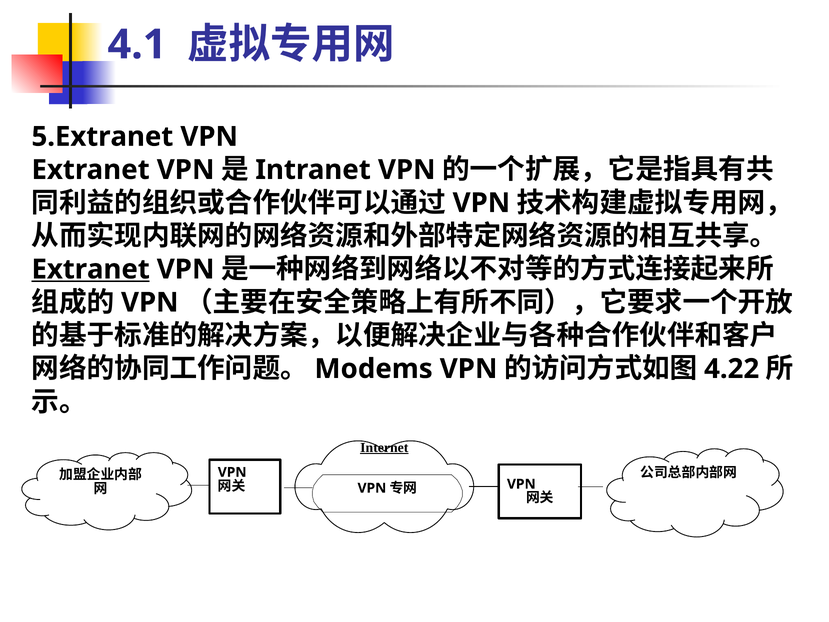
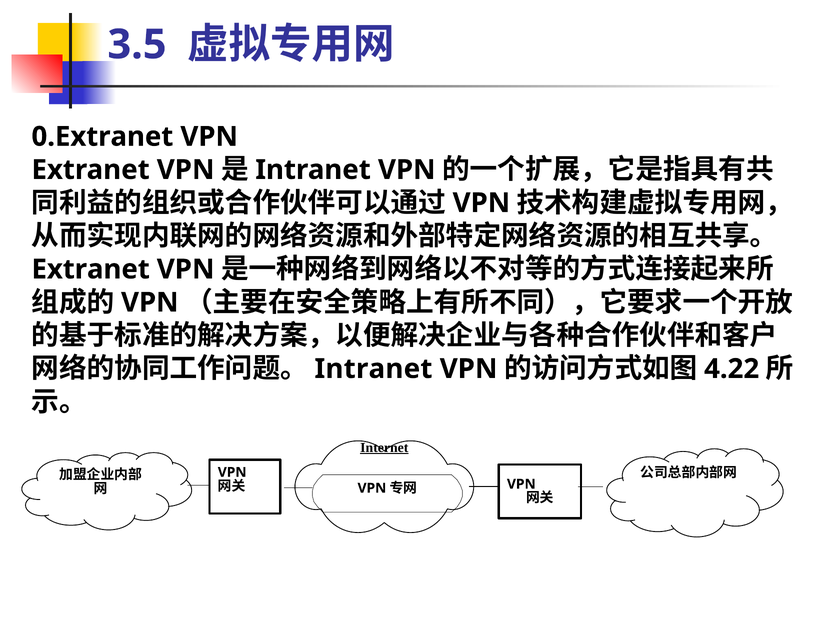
4.1: 4.1 -> 3.5 (137, 45)
5.Extranet: 5.Extranet -> 0.Extranet (102, 137)
Extranet underline: present -> none (91, 269)
Modems: Modems -> Intranet (373, 369)
